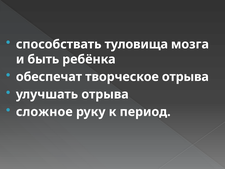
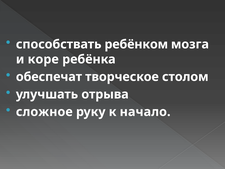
туловища: туловища -> ребёнком (136, 44)
быть: быть -> коре (43, 59)
творческое отрыва: отрыва -> столом (185, 77)
период: период -> начало (145, 112)
